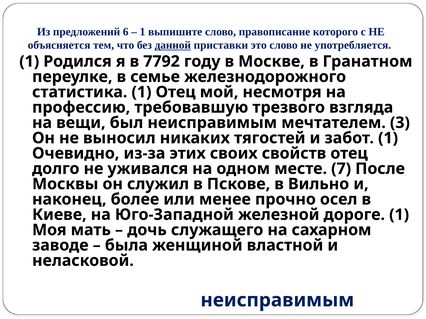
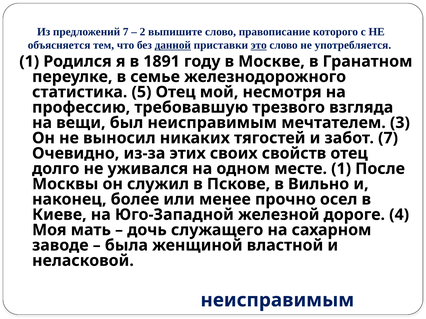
предложений 6: 6 -> 7 (126, 32)
1: 1 -> 2 (143, 32)
это underline: none -> present (259, 45)
7792: 7792 -> 1891 (162, 61)
статистика 1: 1 -> 5 (141, 92)
забот 1: 1 -> 7 (388, 138)
месте 7: 7 -> 1 (341, 169)
дороге 1: 1 -> 4 (399, 215)
